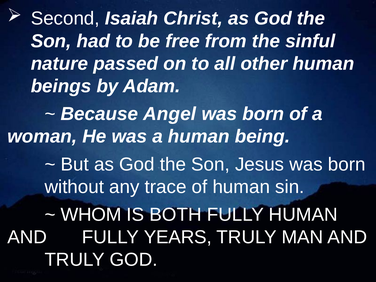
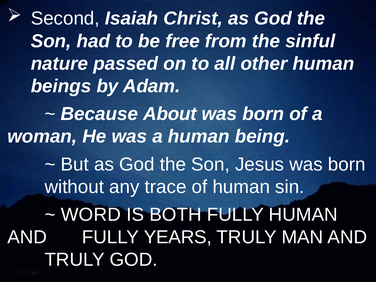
Angel: Angel -> About (170, 114)
WHOM: WHOM -> WORD (91, 215)
